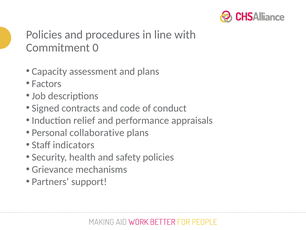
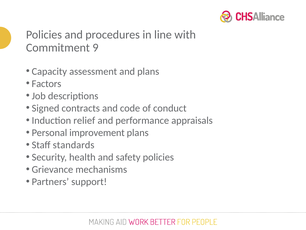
0: 0 -> 9 (95, 48)
collaborative: collaborative -> improvement (97, 132)
indicators: indicators -> standards (74, 145)
